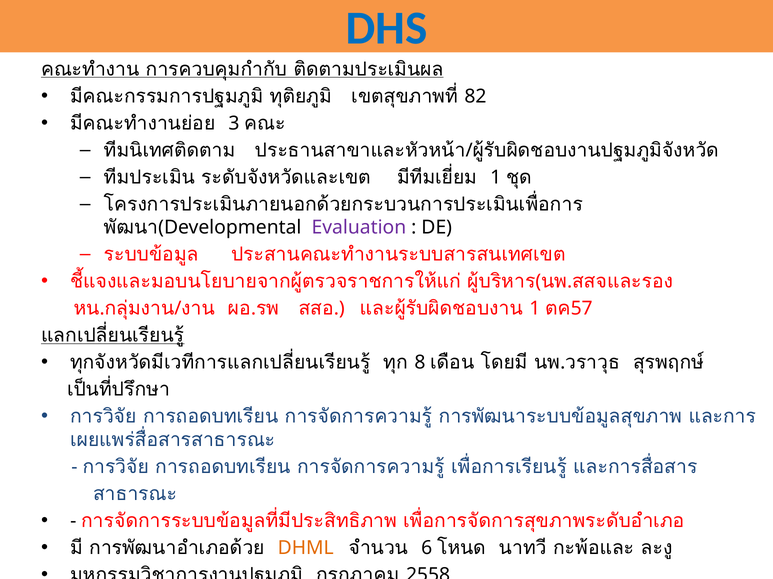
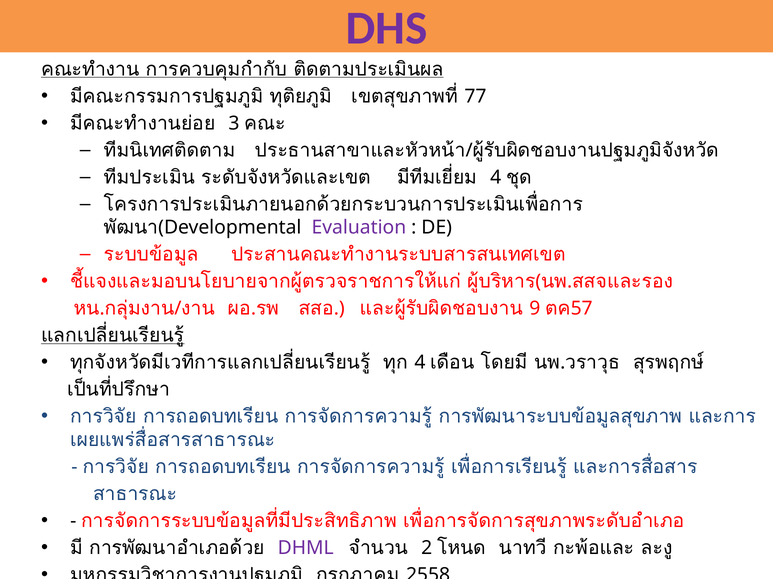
DHS colour: blue -> purple (386, 28)
82: 82 -> 77 (475, 96)
1: 1 -> 4 (496, 177)
1: 1 -> 9 (535, 309)
8: 8 -> 4 (420, 363)
DHML colour: orange -> purple (306, 549)
6: 6 -> 2 (427, 549)
